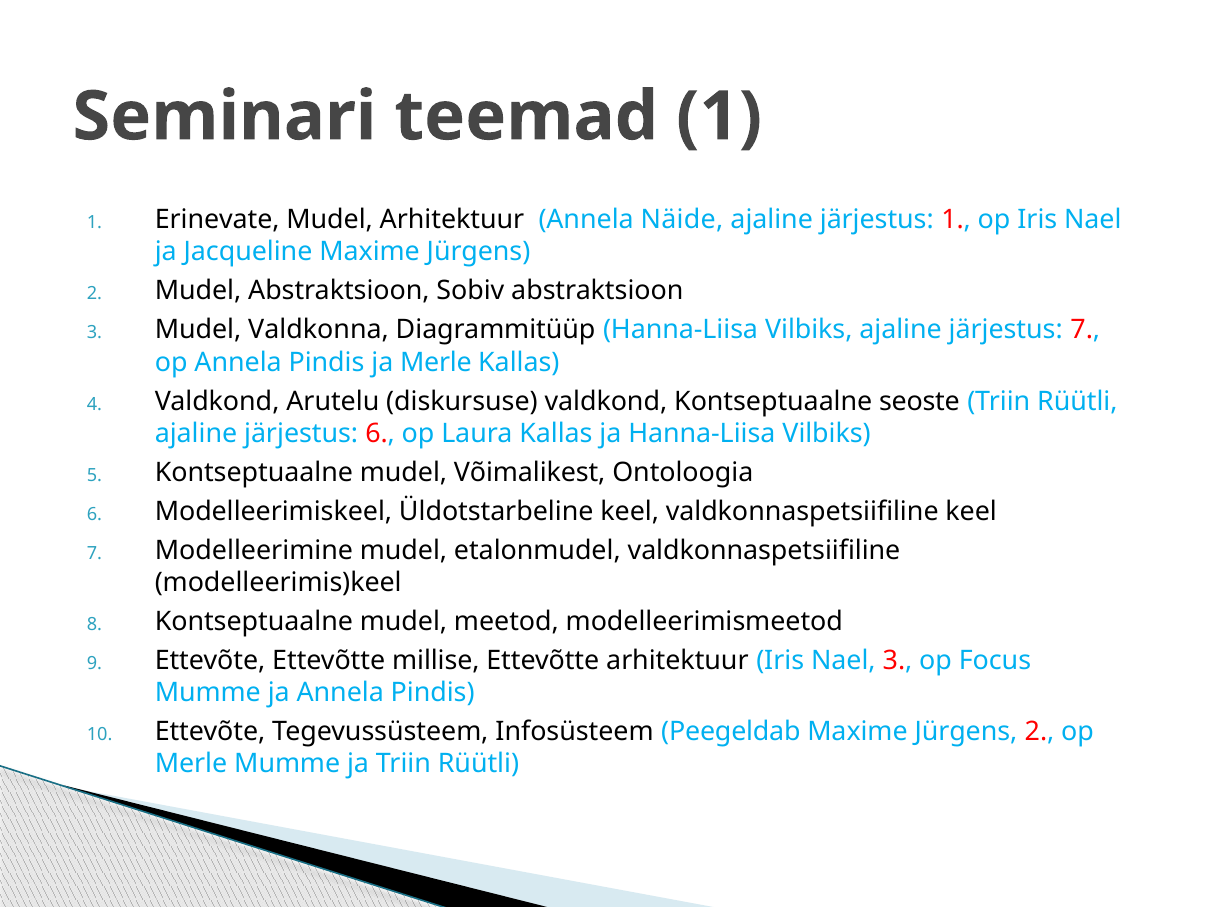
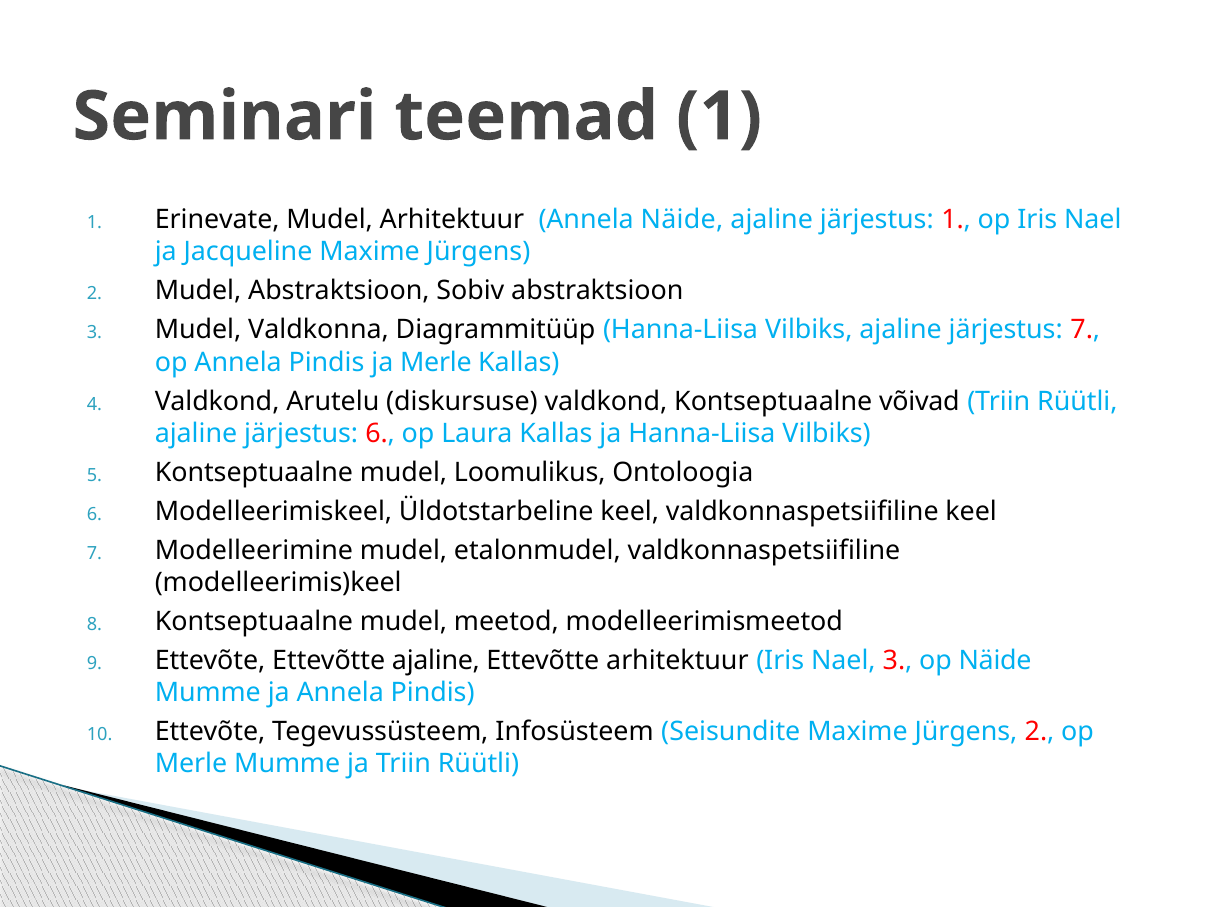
seoste: seoste -> võivad (919, 401)
Võimalikest: Võimalikest -> Loomulikus (530, 472)
Ettevõtte millise: millise -> ajaline (436, 660)
op Focus: Focus -> Näide (995, 660)
Peegeldab: Peegeldab -> Seisundite (731, 731)
